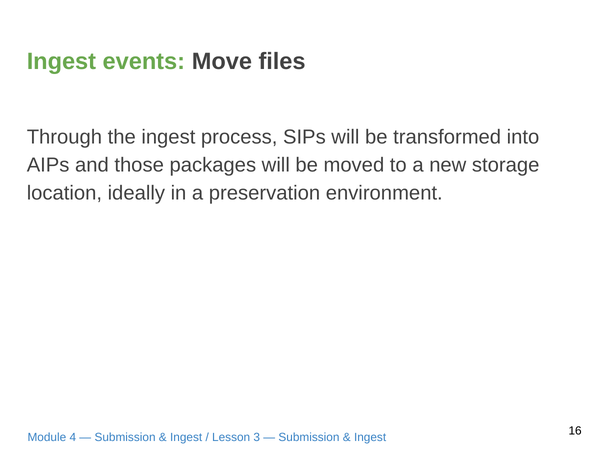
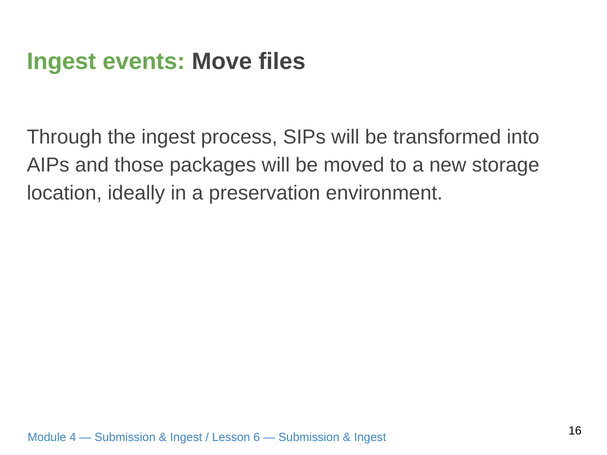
3: 3 -> 6 (257, 438)
